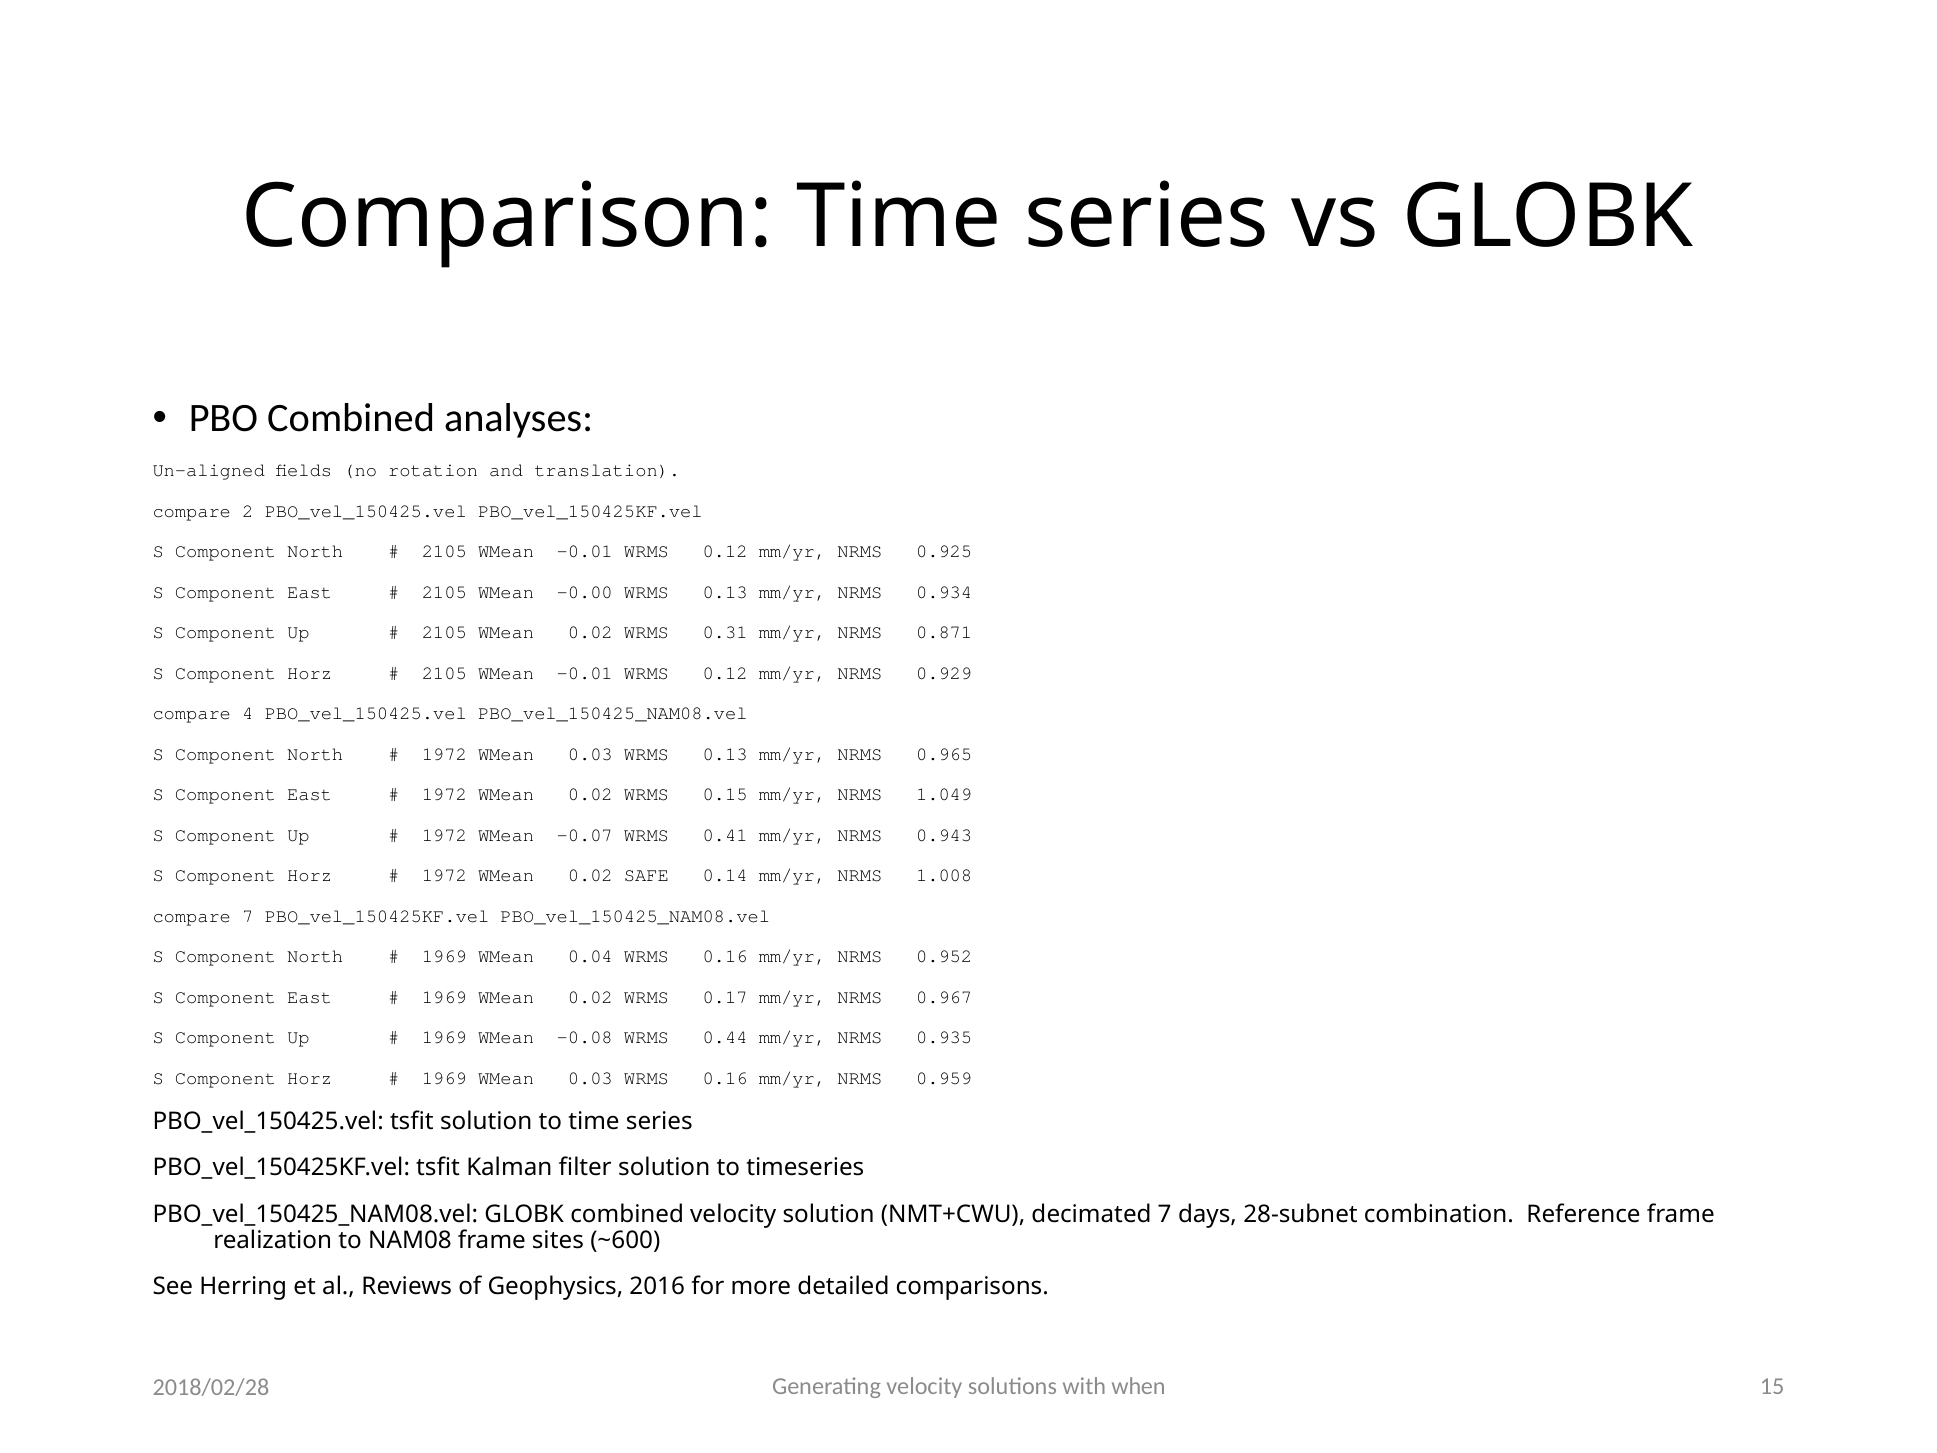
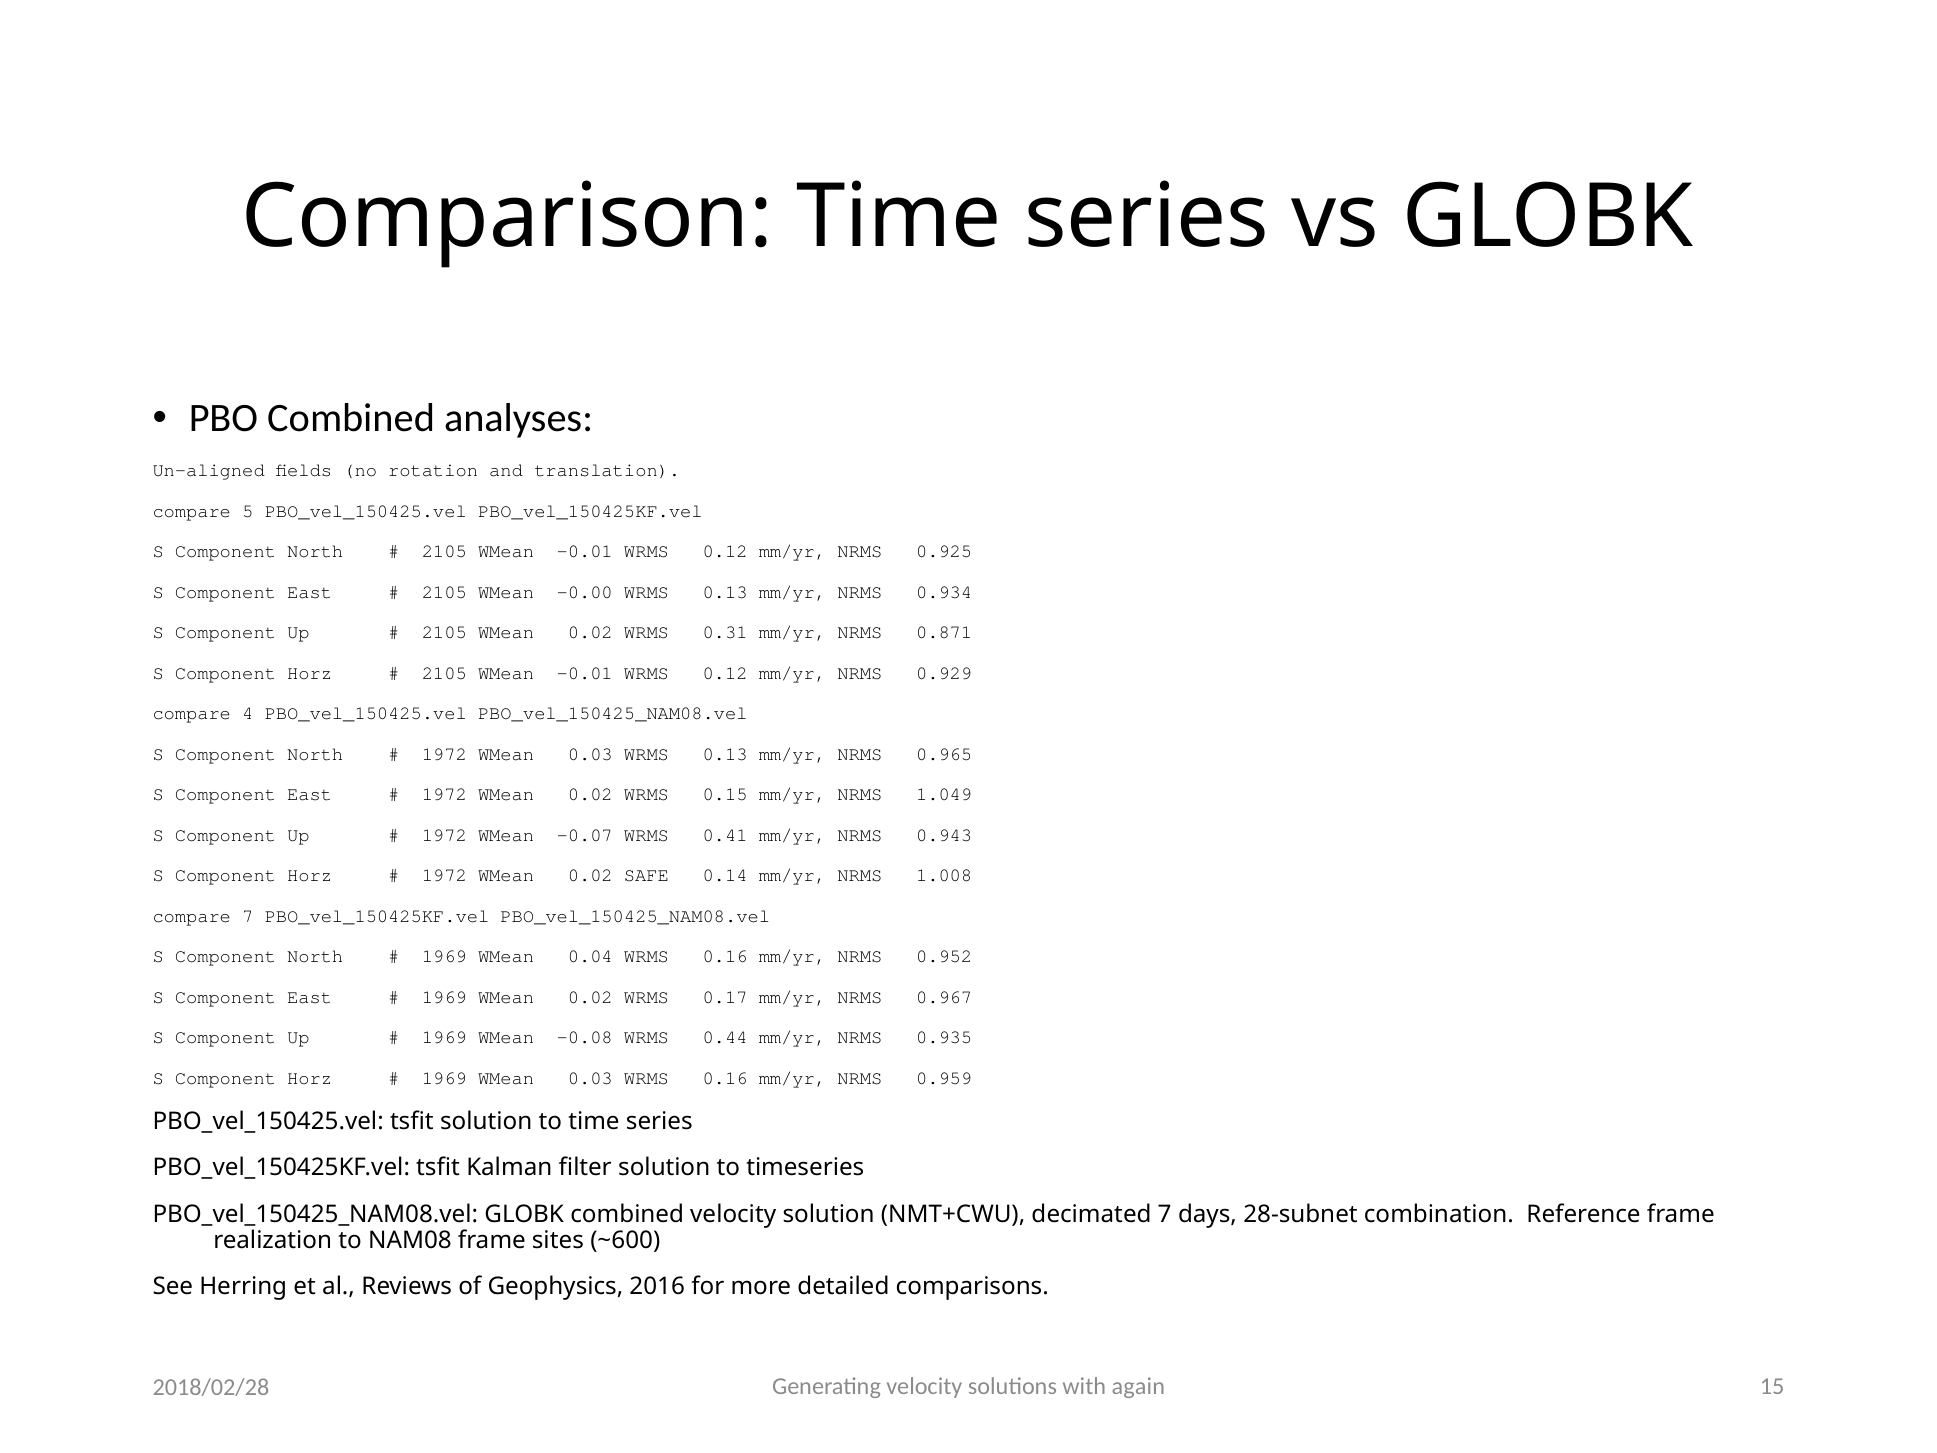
2: 2 -> 5 (248, 511)
when: when -> again (1138, 1387)
